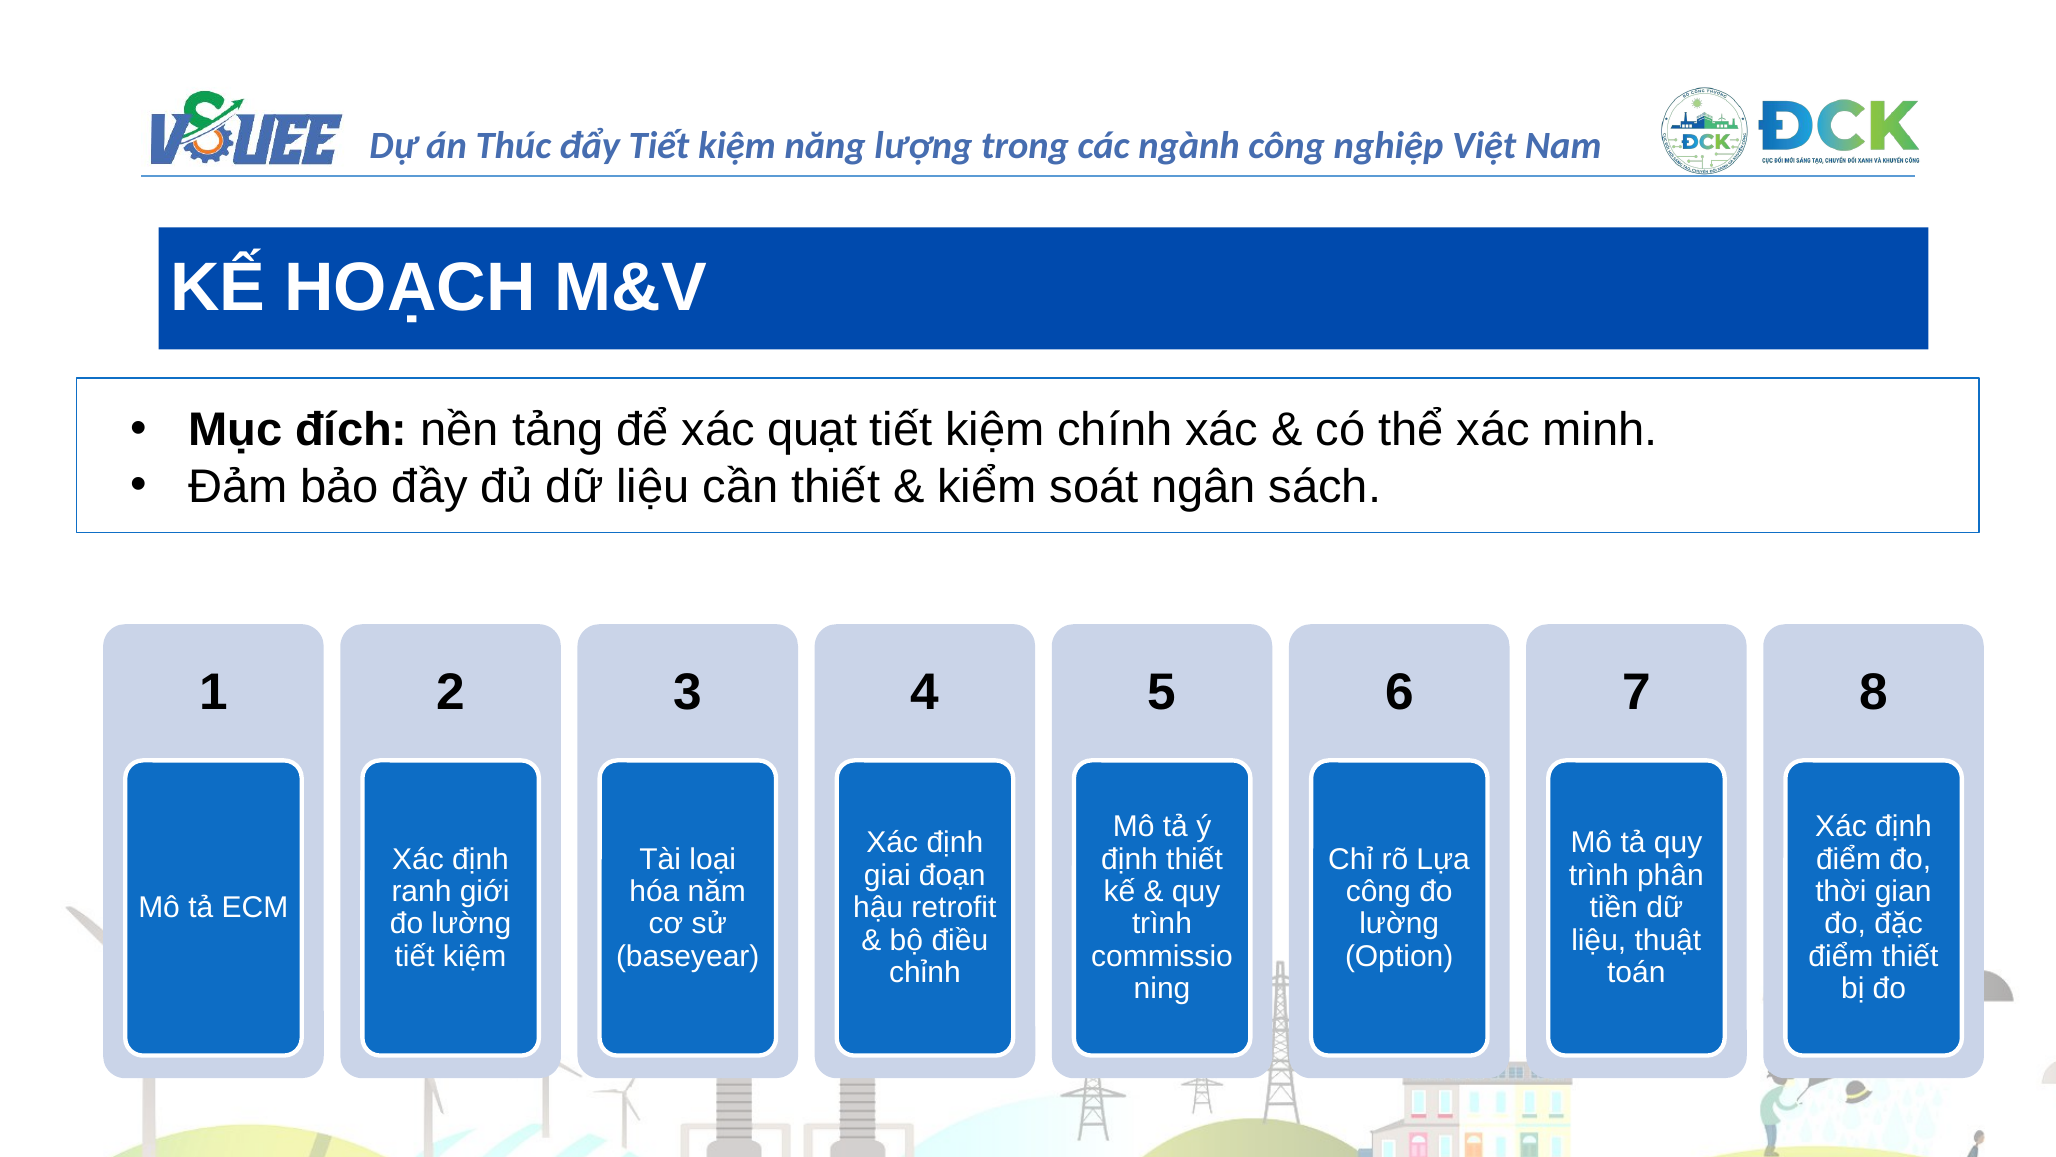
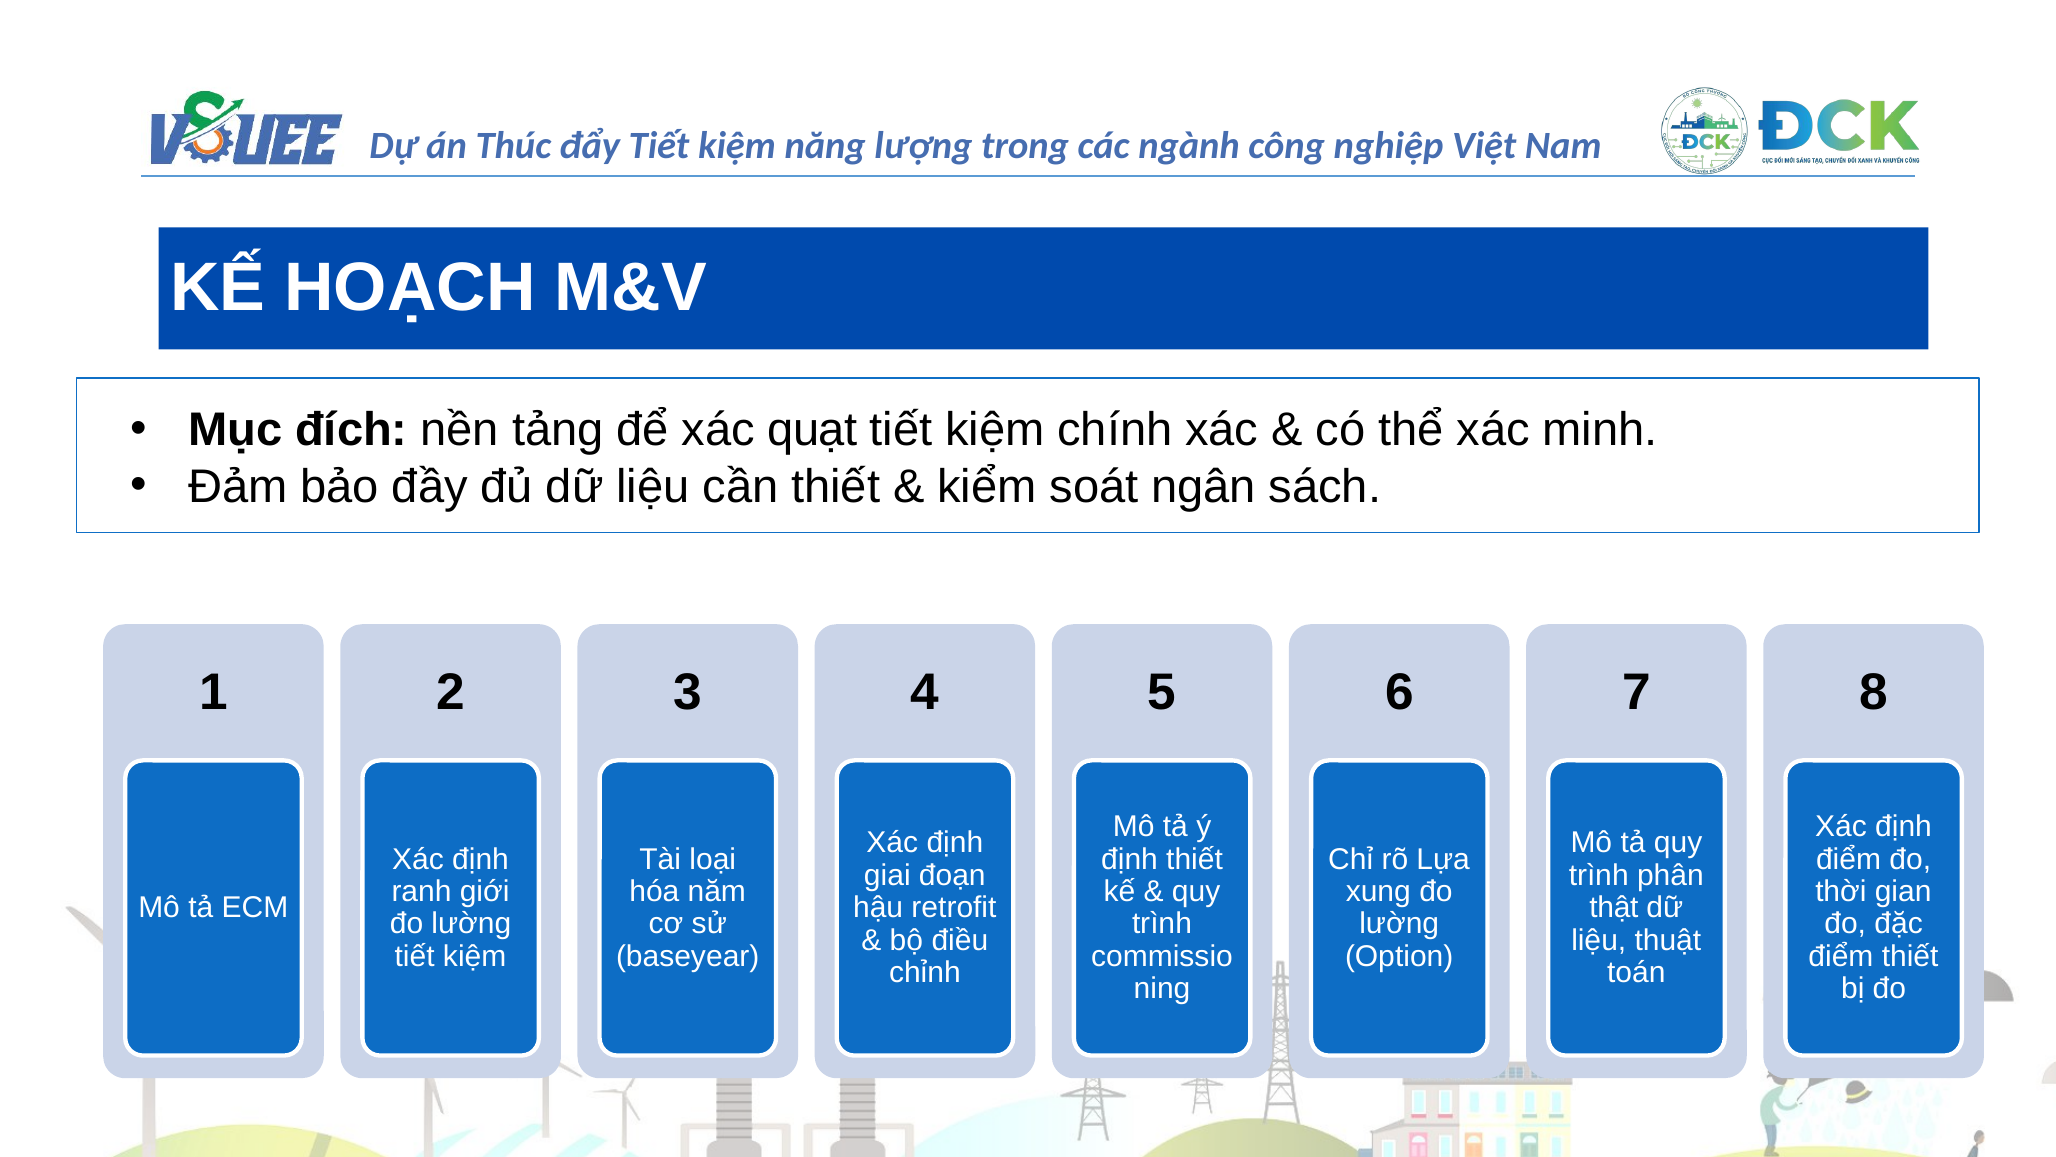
công: công -> xung (1378, 891)
tiền: tiền -> thật (1614, 907)
